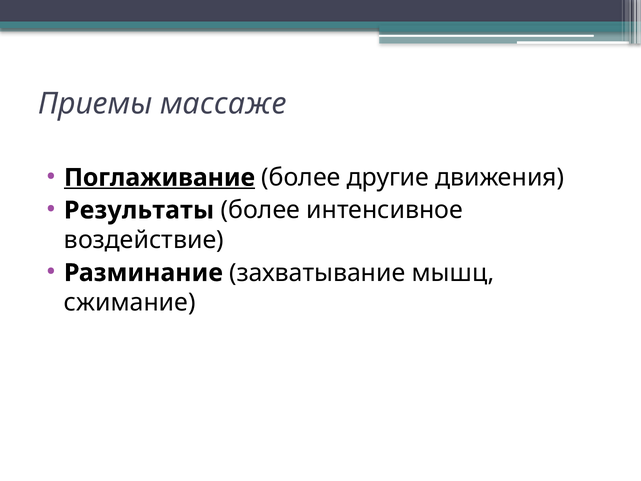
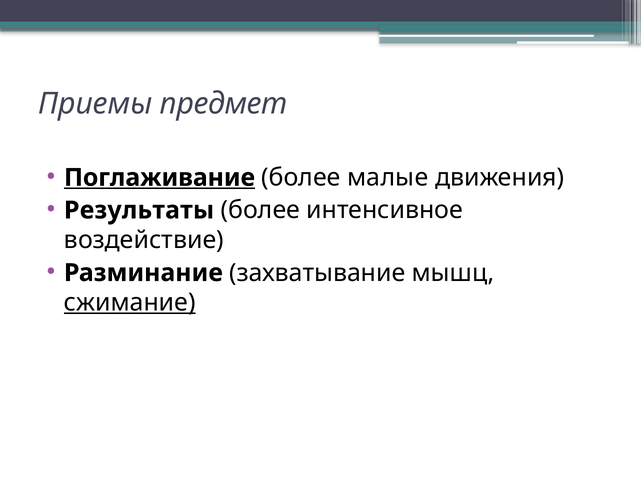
массаже: массаже -> предмет (224, 104)
другие: другие -> малые (388, 178)
сжимание underline: none -> present (130, 303)
